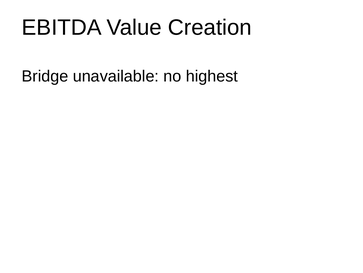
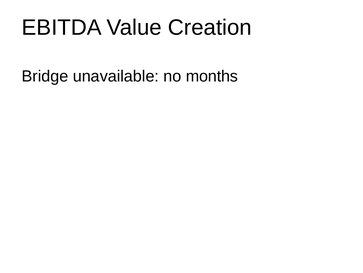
highest: highest -> months (212, 76)
